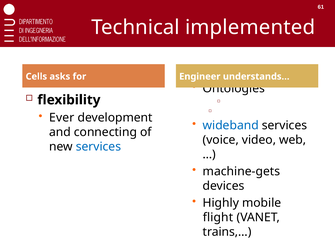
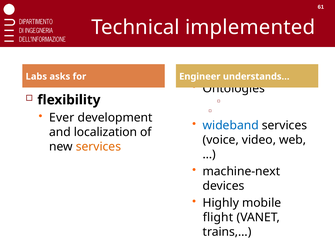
Cells: Cells -> Labs (36, 77)
connecting: connecting -> localization (105, 132)
services colour: blue -> orange (98, 147)
machine-gets: machine-gets -> machine-next (241, 172)
